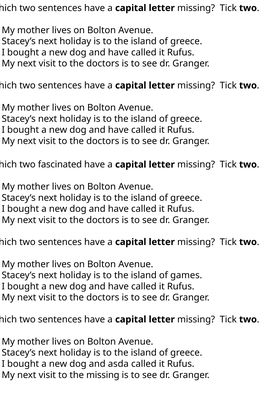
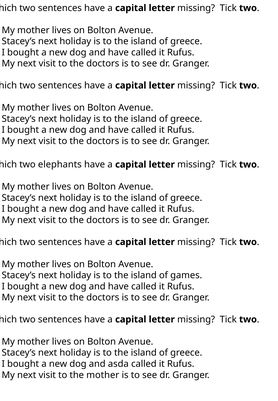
fascinated: fascinated -> elephants (60, 165)
the missing: missing -> mother (103, 375)
